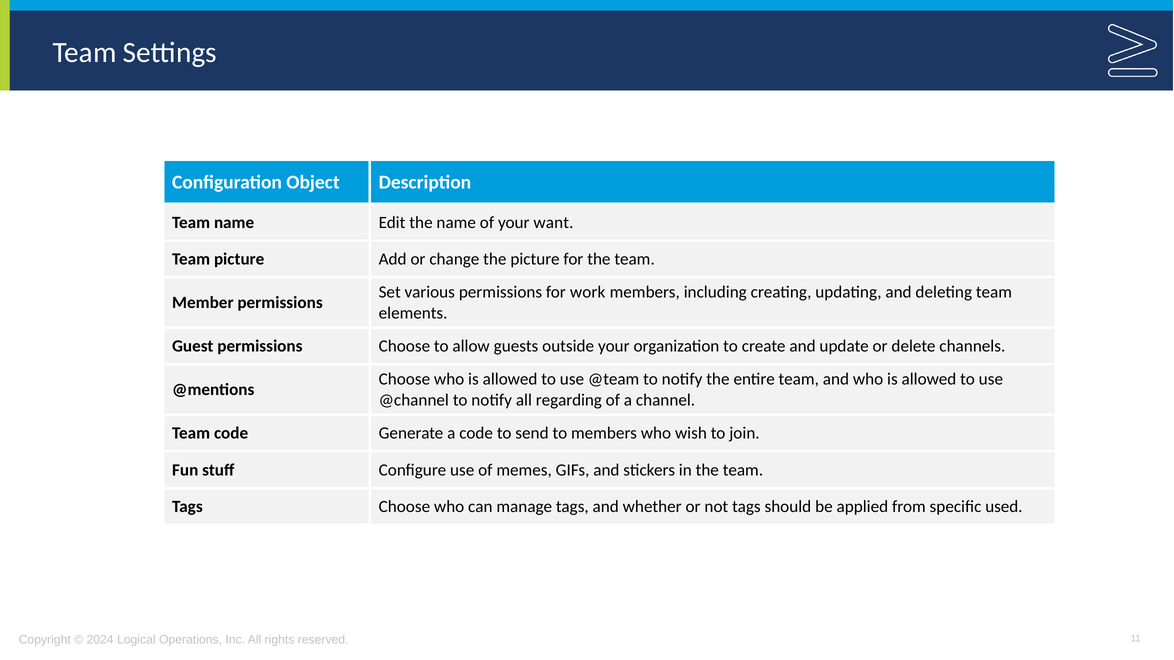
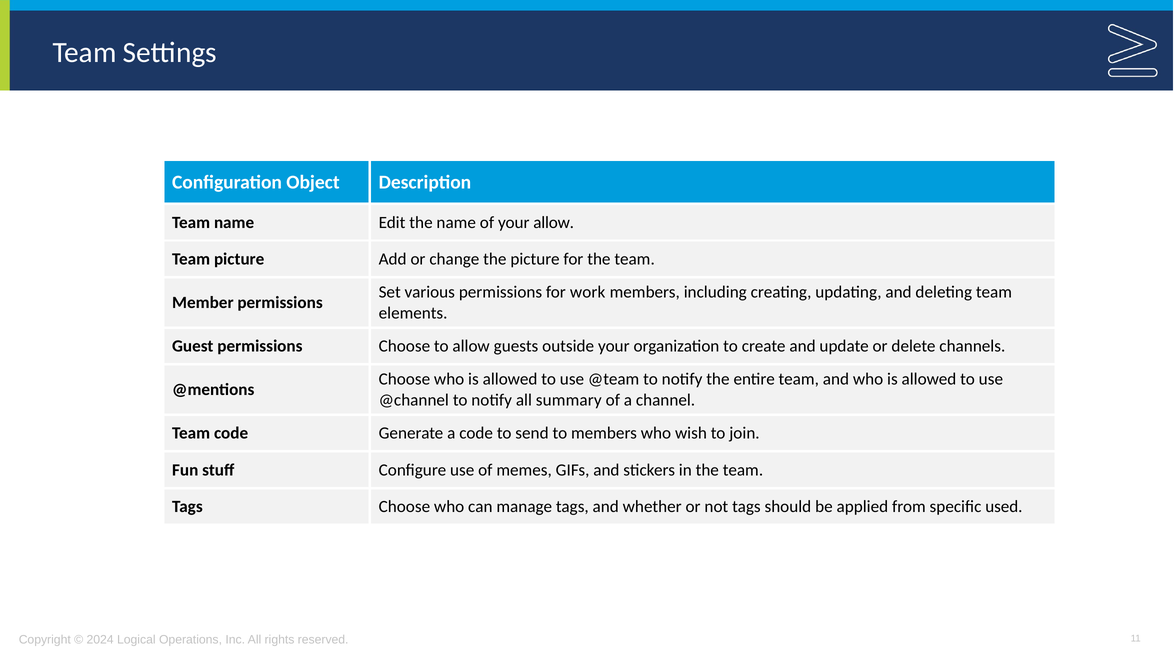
your want: want -> allow (554, 223)
regarding: regarding -> summary (569, 400)
